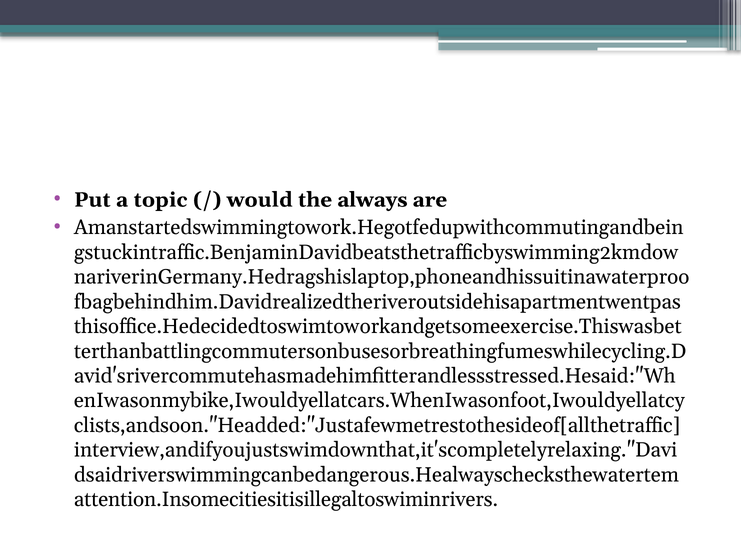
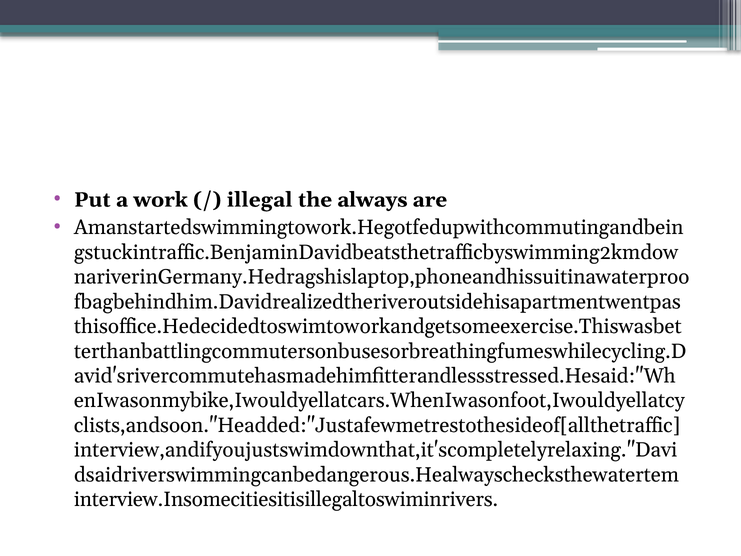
topic: topic -> work (161, 200)
would: would -> illegal (260, 200)
attention.Insomecitiesitisillegaltoswiminrivers: attention.Insomecitiesitisillegaltoswiminrivers -> interview.Insomecitiesitisillegaltoswiminrivers (286, 499)
